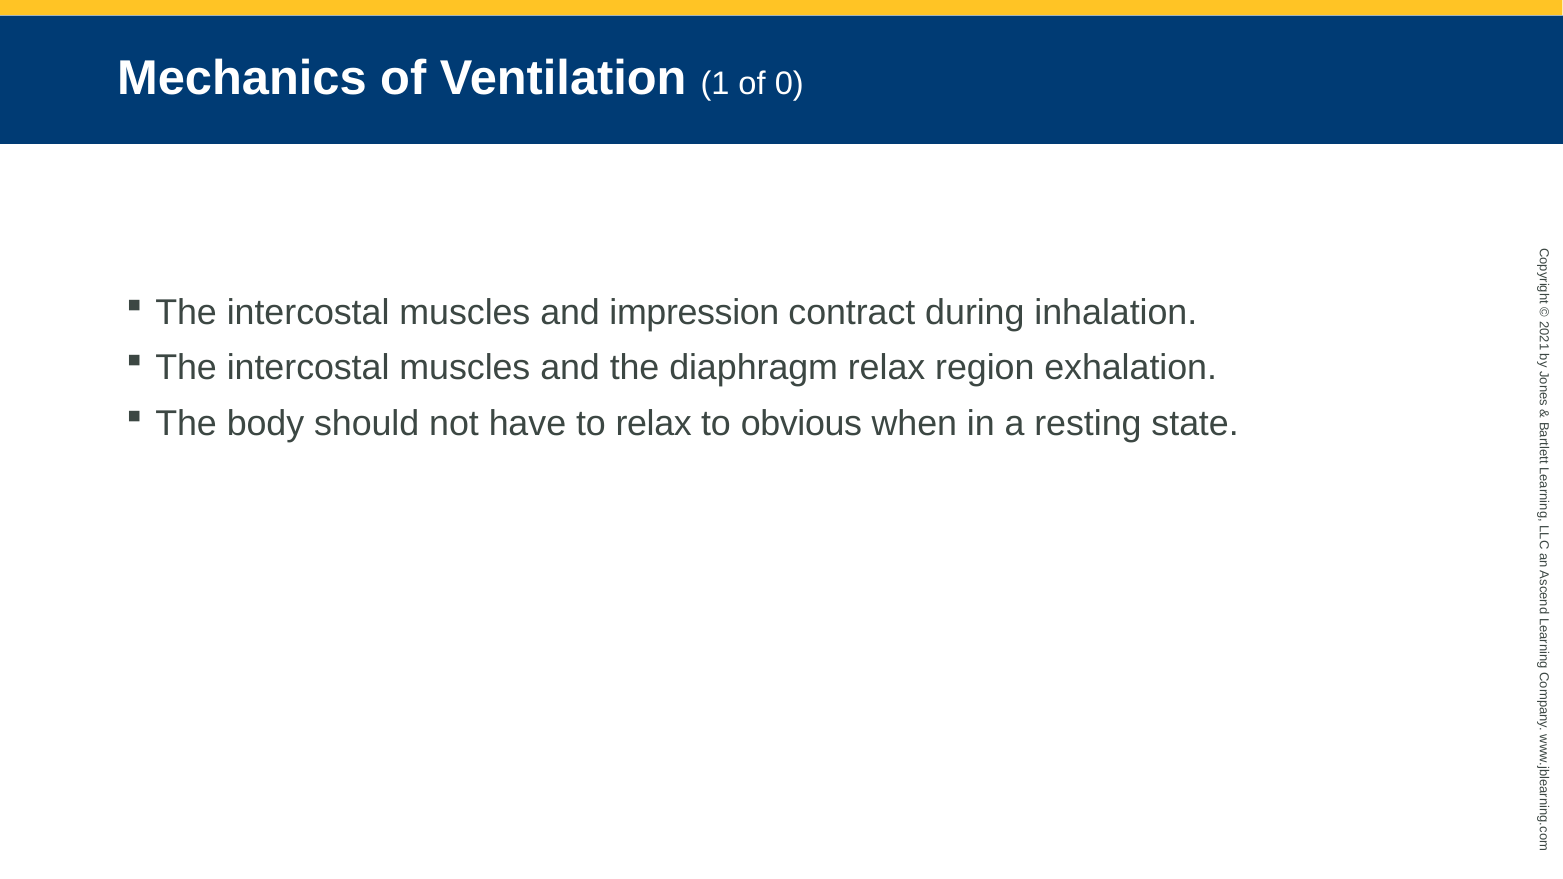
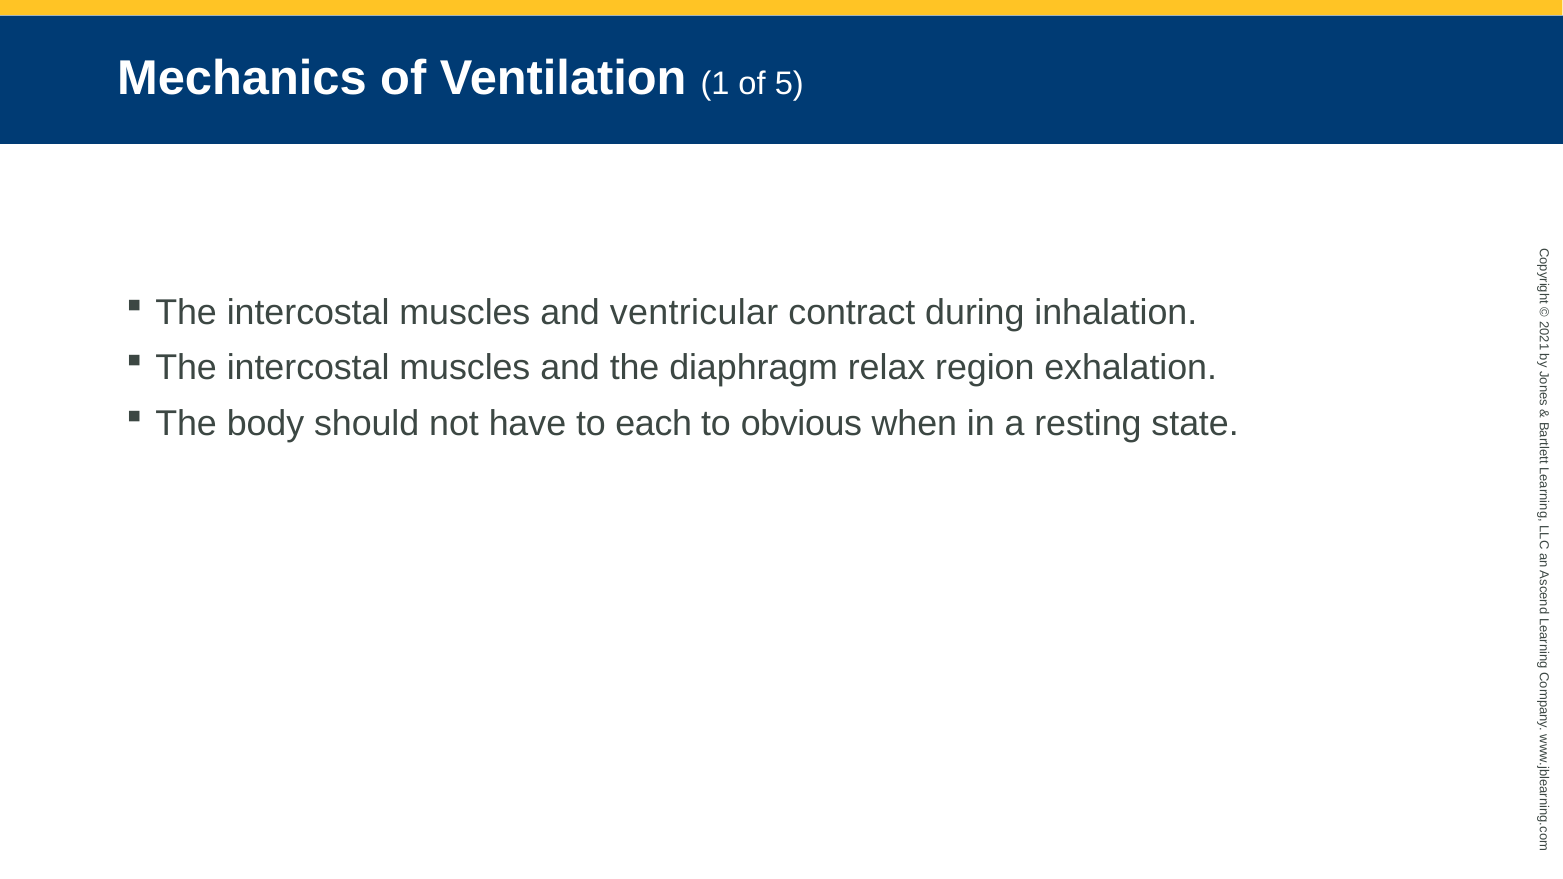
of 0: 0 -> 5 (789, 84)
impression: impression -> ventricular (694, 312)
to relax: relax -> each (654, 423)
